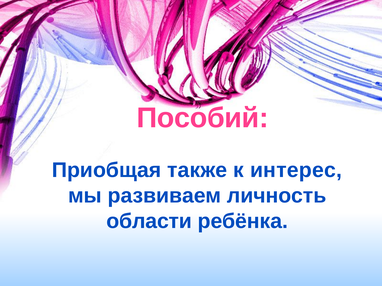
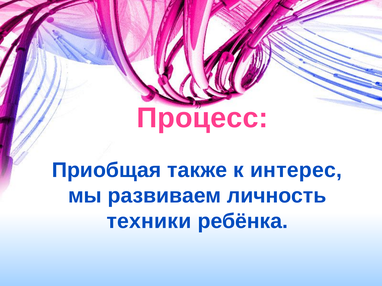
Пособий: Пособий -> Процесс (202, 118)
области: области -> техники (149, 221)
